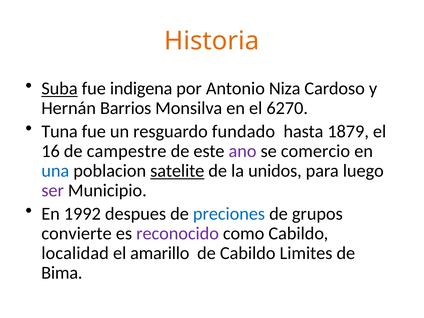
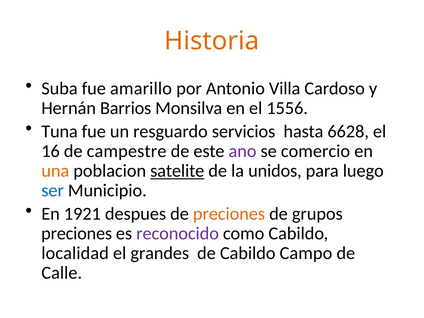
Suba underline: present -> none (59, 89)
indigena: indigena -> amarillo (141, 89)
Niza: Niza -> Villa (285, 89)
6270: 6270 -> 1556 (287, 108)
fundado: fundado -> servicios (244, 131)
1879: 1879 -> 6628 (348, 131)
una colour: blue -> orange (55, 171)
ser colour: purple -> blue (53, 191)
1992: 1992 -> 1921 (82, 214)
preciones colour: blue -> orange (229, 214)
convierte: convierte -> preciones (77, 233)
amarillo: amarillo -> grandes (160, 253)
Limites: Limites -> Campo (306, 253)
Bima: Bima -> Calle (62, 273)
